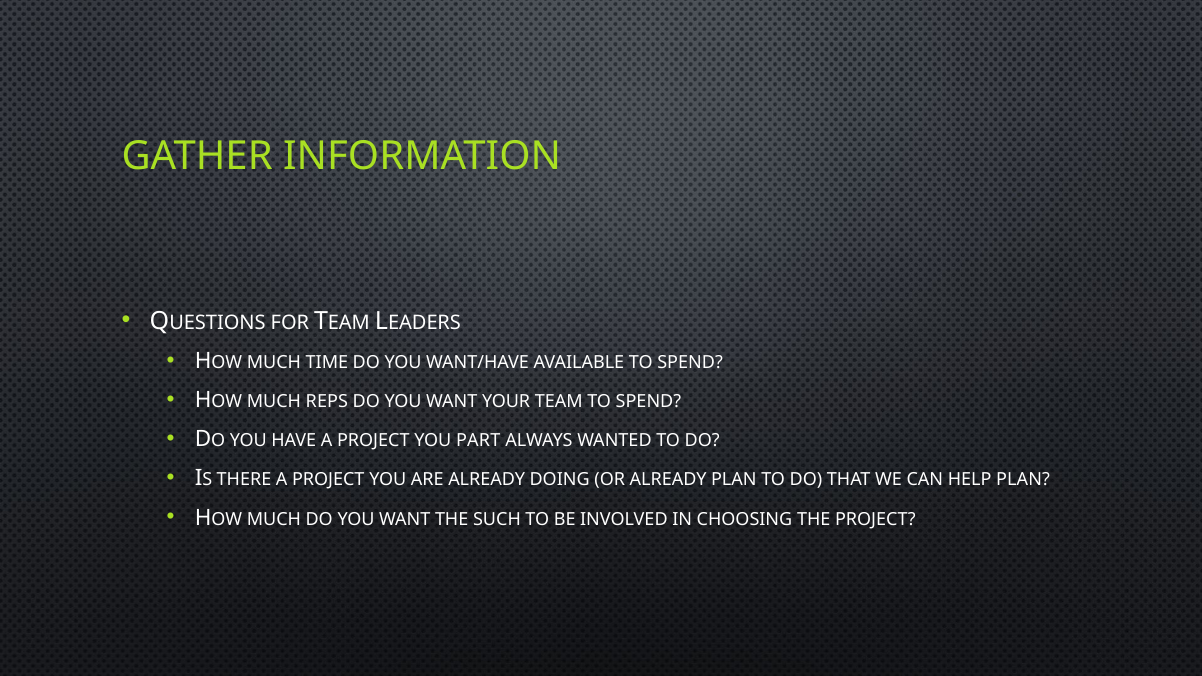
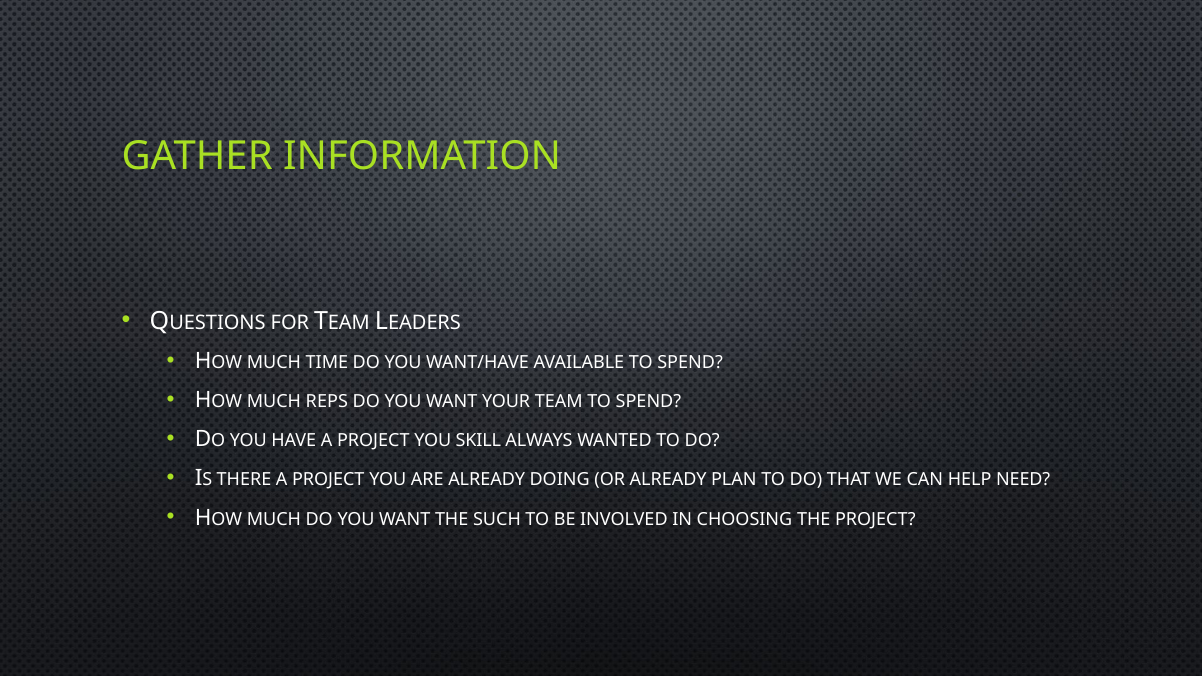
PART: PART -> SKILL (478, 441)
HELP PLAN: PLAN -> NEED (1023, 480)
